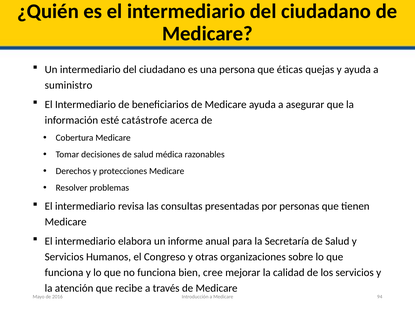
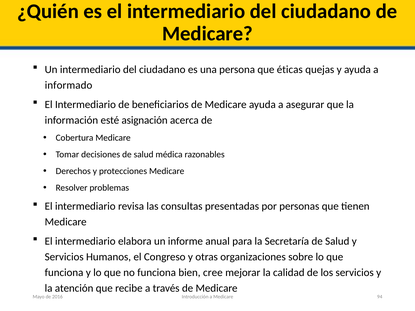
suministro: suministro -> informado (69, 85)
catástrofe: catástrofe -> asignación (145, 120)
